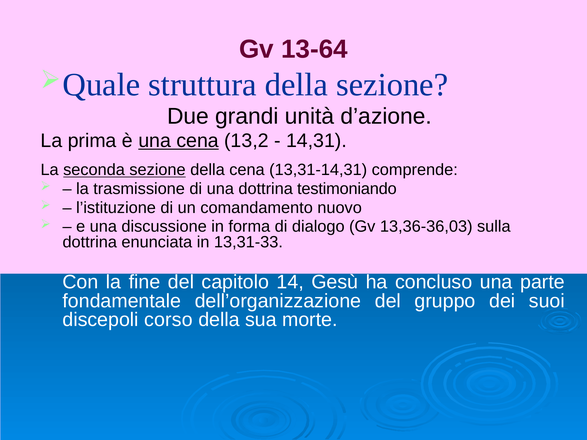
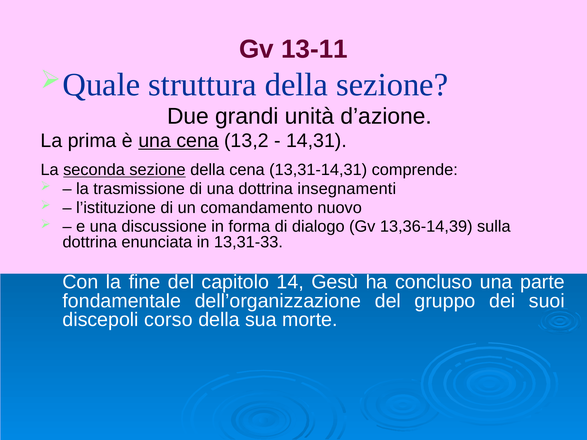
13-64: 13-64 -> 13-11 (314, 49)
testimoniando: testimoniando -> insegnamenti (347, 189)
13,36-36,03: 13,36-36,03 -> 13,36-14,39 (426, 227)
